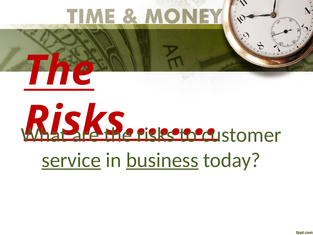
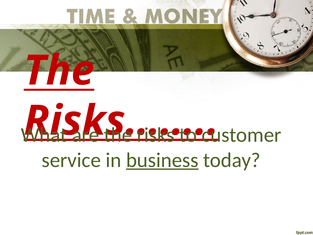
service underline: present -> none (71, 160)
